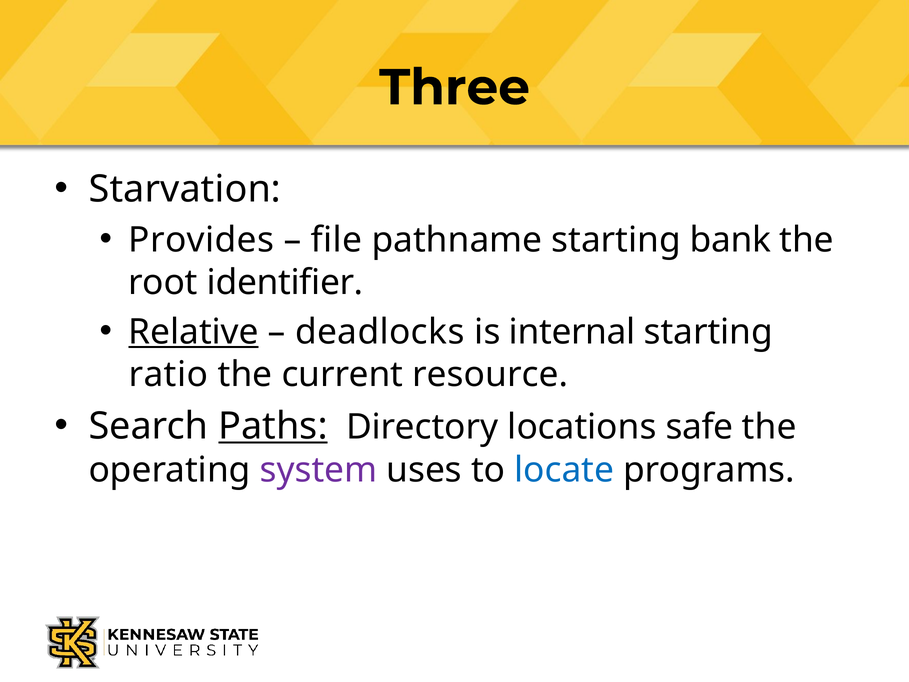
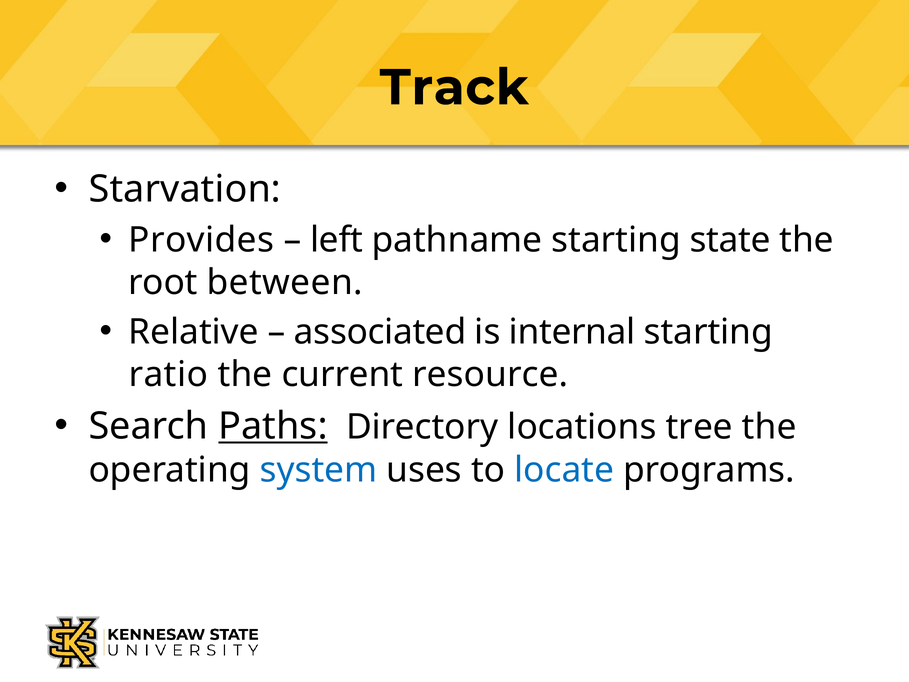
Three: Three -> Track (454, 88)
file: file -> left (337, 240)
bank: bank -> state (730, 240)
identifier: identifier -> between (285, 282)
Relative underline: present -> none (194, 332)
deadlocks: deadlocks -> associated (380, 332)
safe: safe -> tree (699, 427)
system colour: purple -> blue (319, 470)
